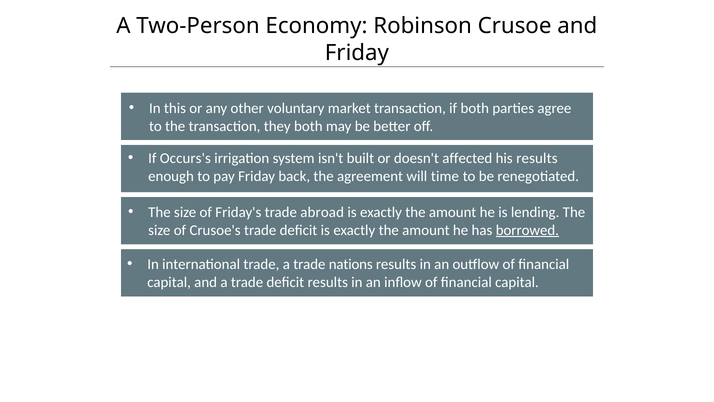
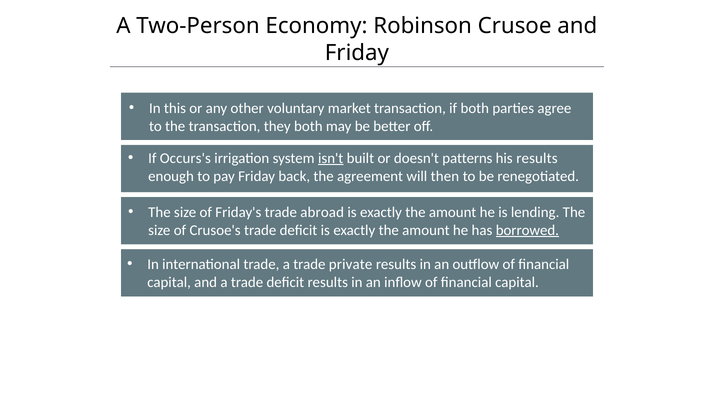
isn't underline: none -> present (331, 158)
affected: affected -> patterns (467, 158)
time: time -> then (445, 176)
nations: nations -> private (351, 264)
